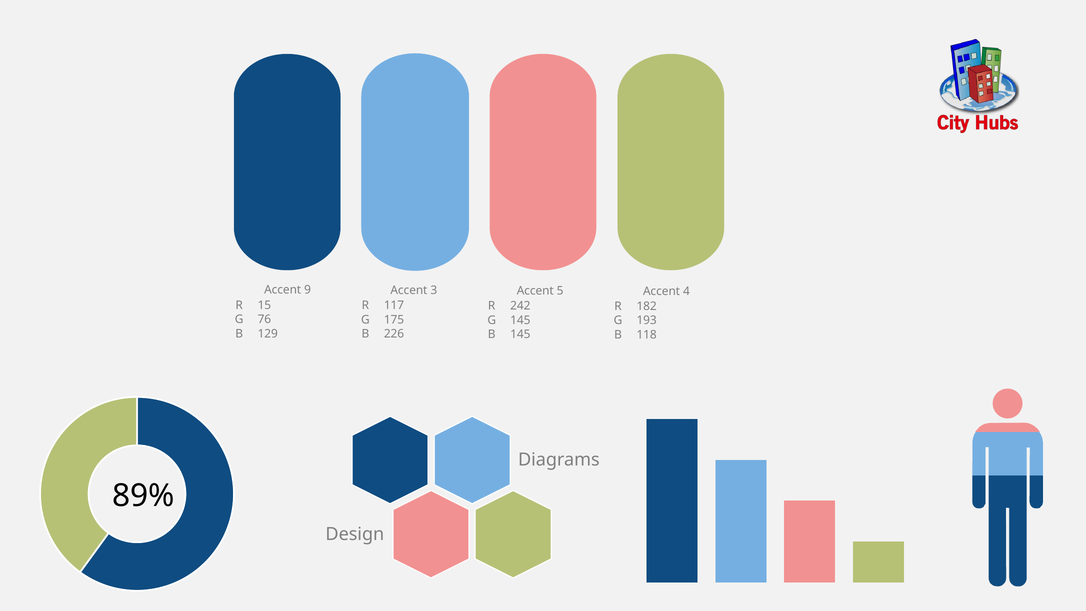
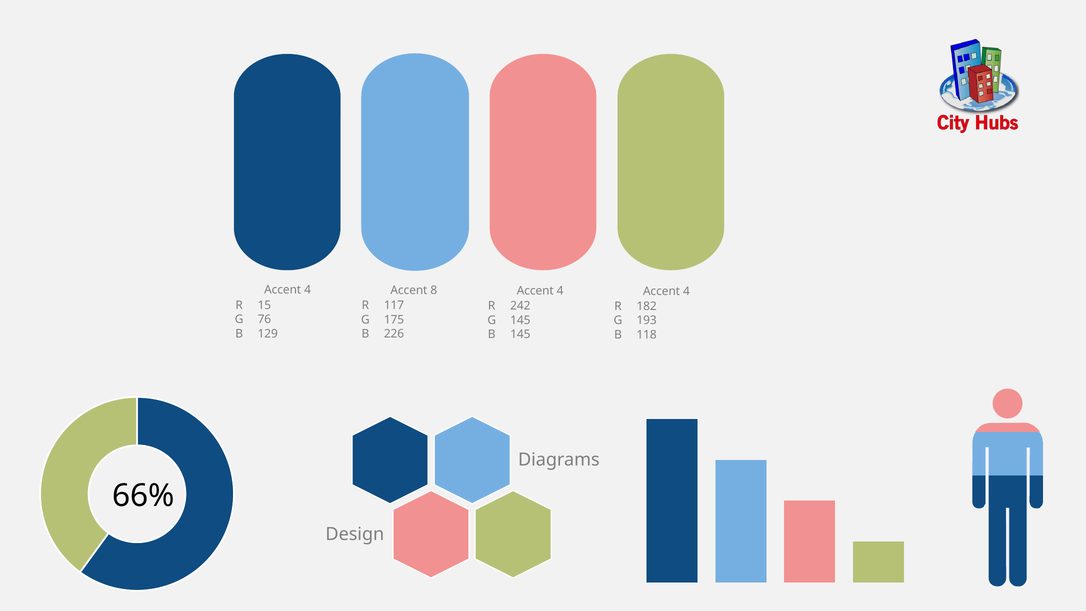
9: 9 -> 4 (308, 290)
3: 3 -> 8 (434, 290)
5: 5 -> 4 (560, 291)
89%: 89% -> 66% (144, 496)
